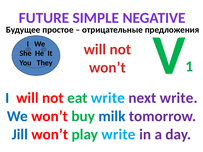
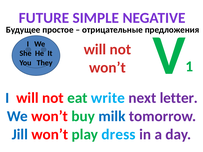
next write: write -> letter (179, 98)
play write: write -> dress (118, 135)
